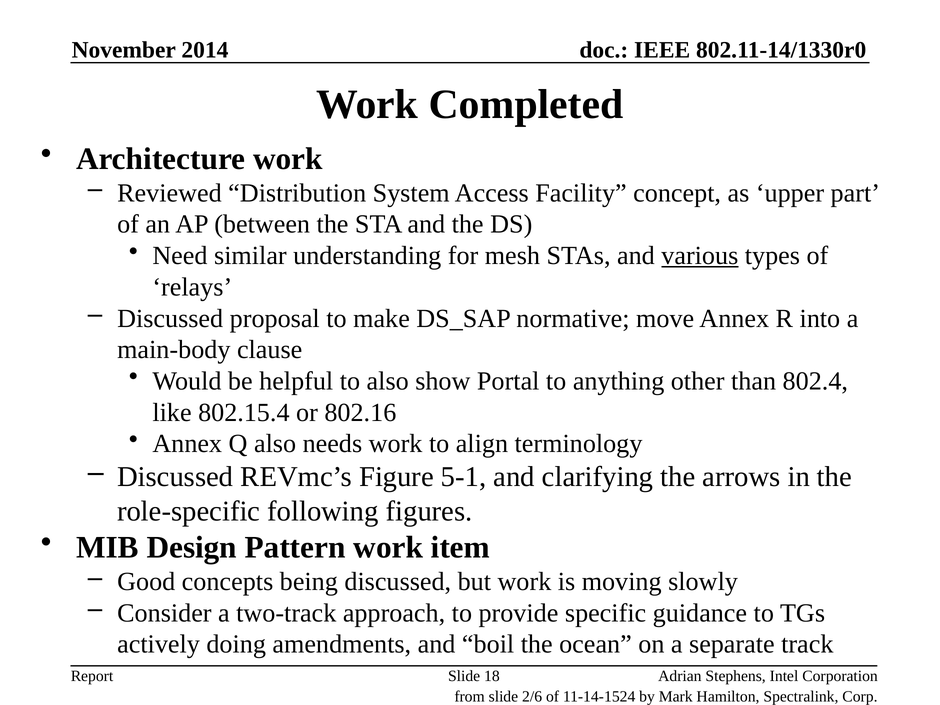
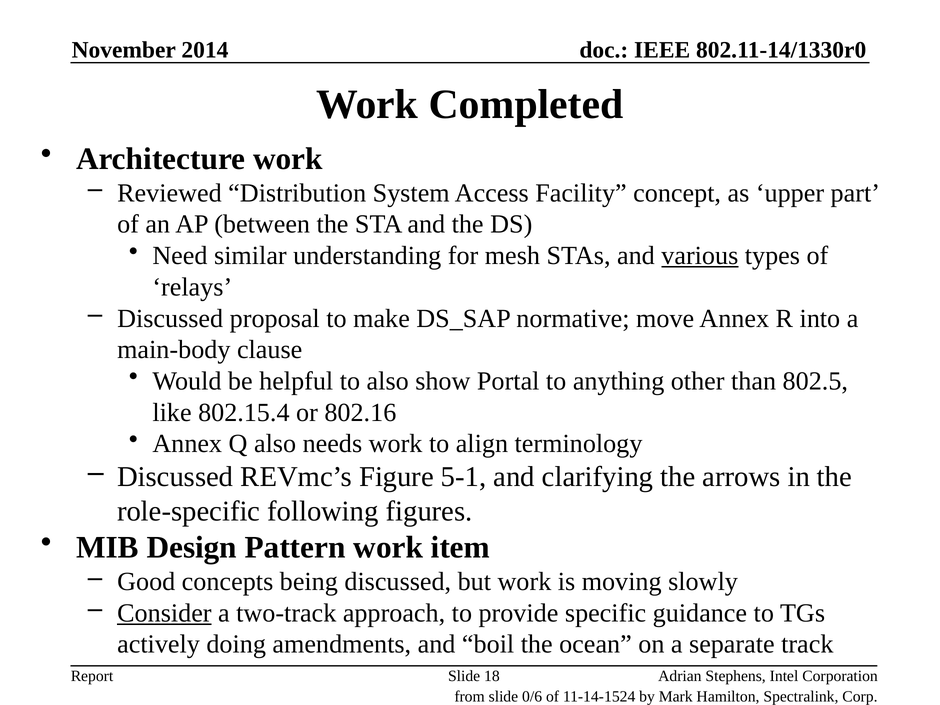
802.4: 802.4 -> 802.5 (815, 381)
Consider underline: none -> present (164, 613)
2/6: 2/6 -> 0/6 (532, 697)
